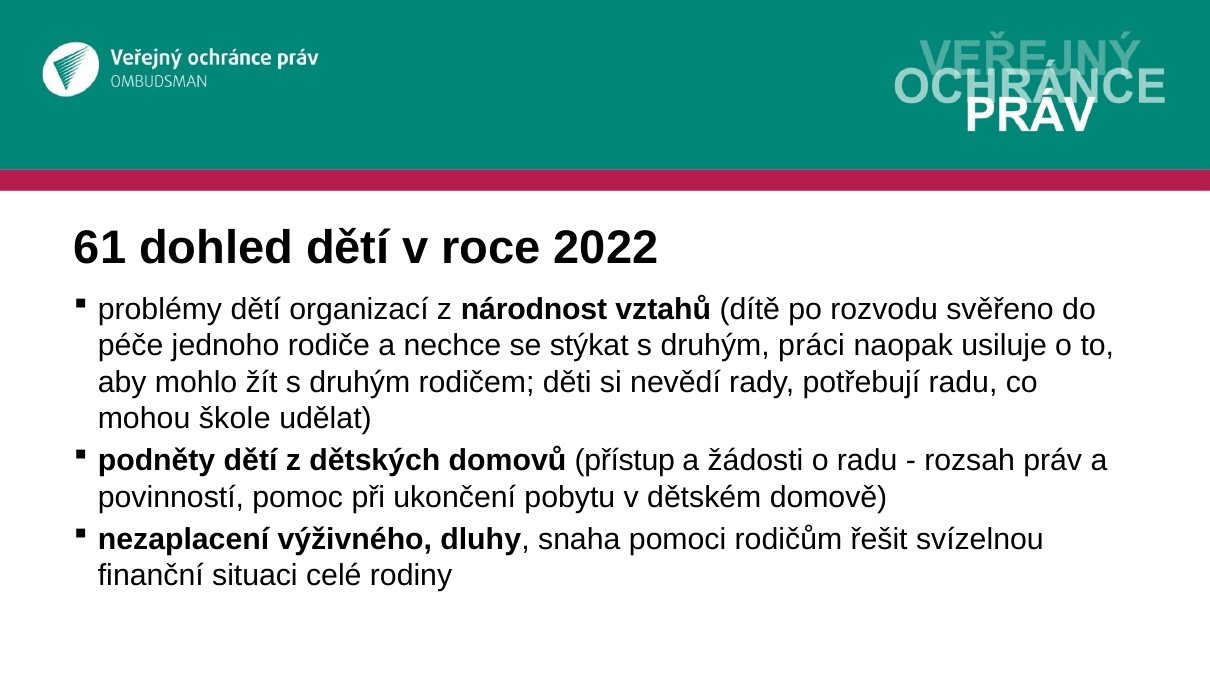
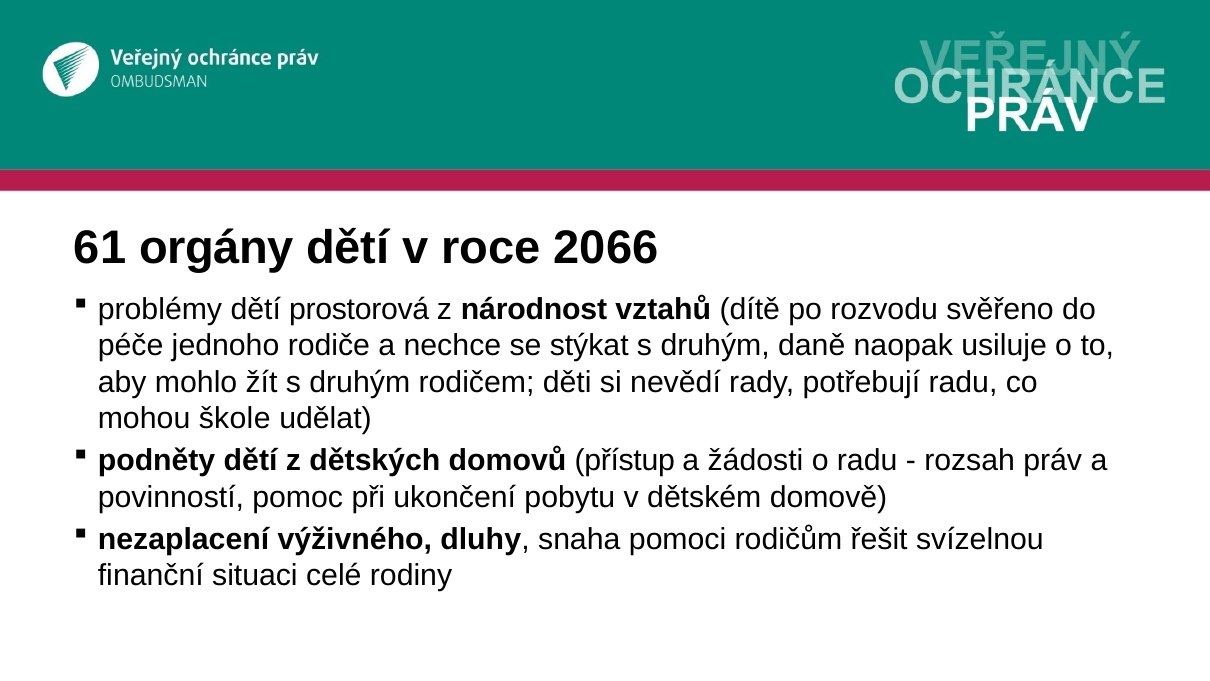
dohled: dohled -> orgány (216, 248)
2022: 2022 -> 2066 (606, 248)
organizací: organizací -> prostorová (359, 309)
práci: práci -> daně (812, 346)
